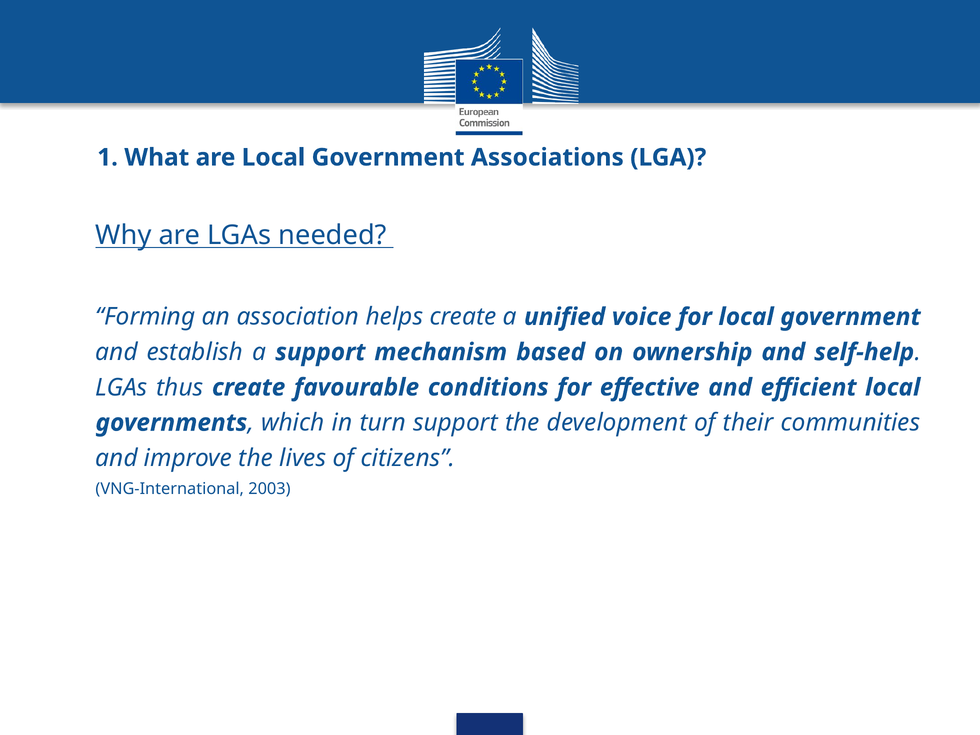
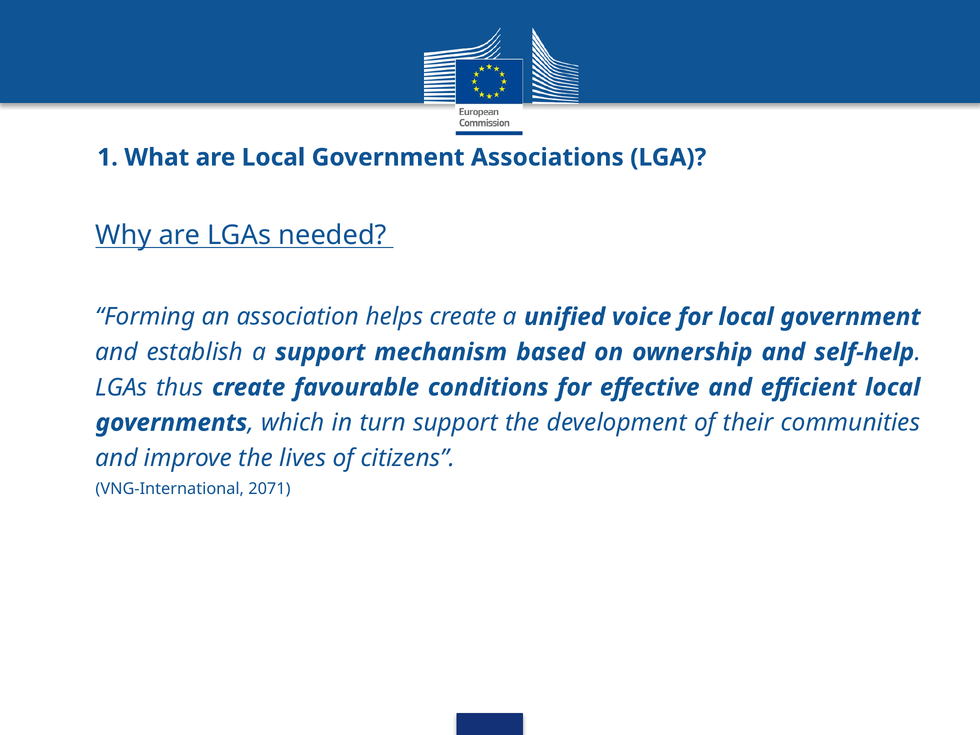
2003: 2003 -> 2071 (269, 489)
